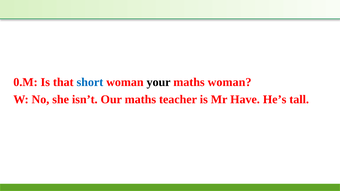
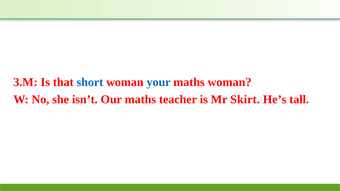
0.M: 0.M -> 3.M (25, 82)
your colour: black -> blue (159, 82)
Have: Have -> Skirt (245, 100)
